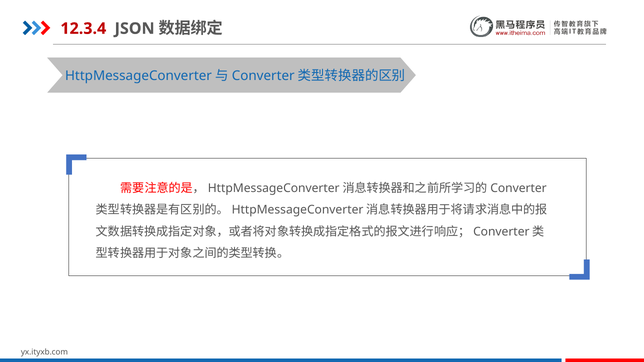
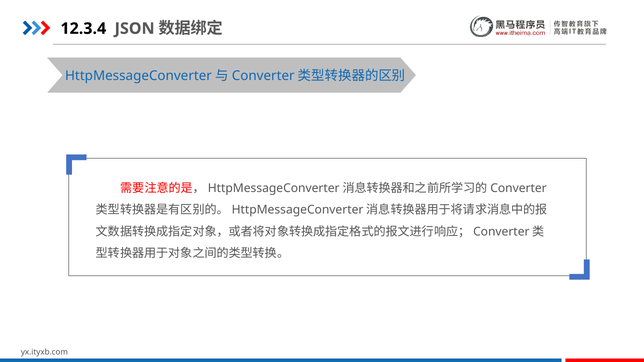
12.3.4 colour: red -> black (83, 29)
